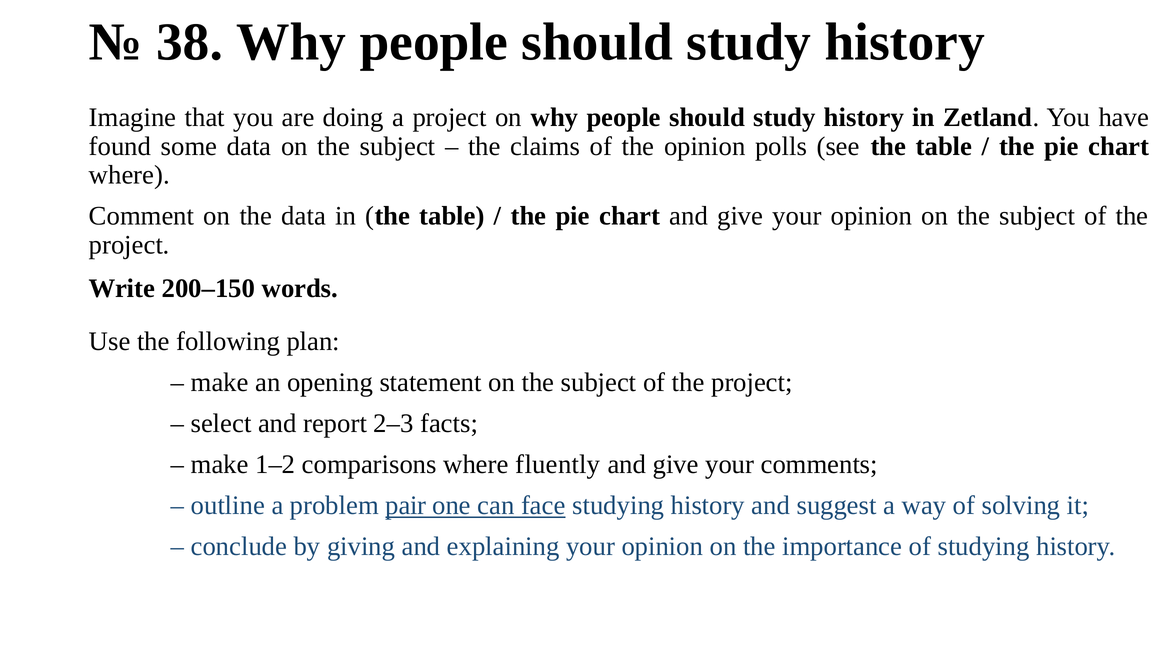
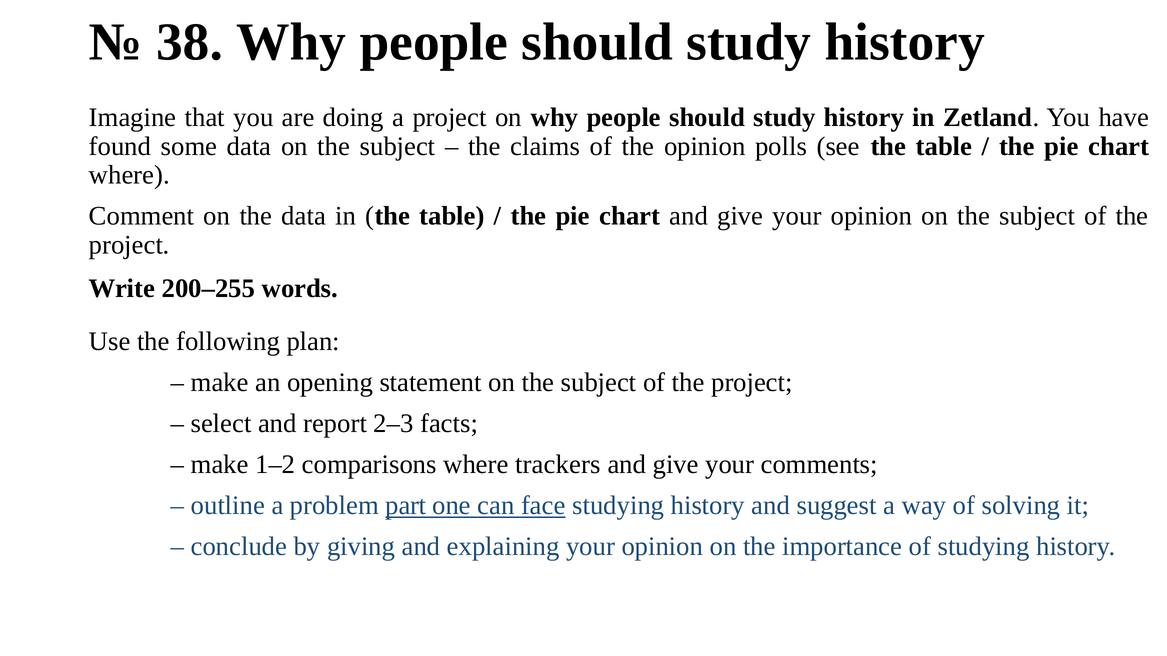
200–150: 200–150 -> 200–255 (208, 289)
fluently: fluently -> trackers (558, 465)
pair: pair -> part (406, 506)
